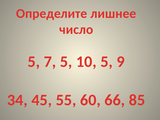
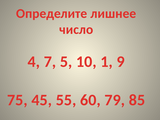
5: 5 -> 4 (34, 62)
10 5: 5 -> 1 (107, 62)
34: 34 -> 75 (17, 100)
66: 66 -> 79 (115, 100)
